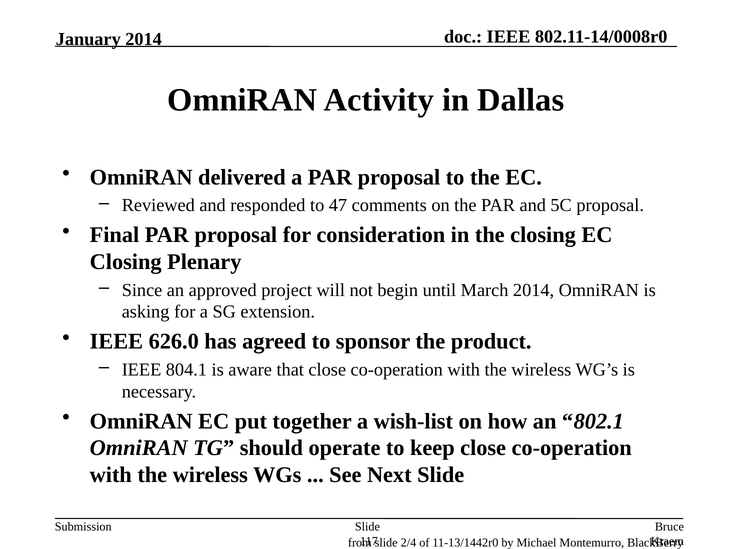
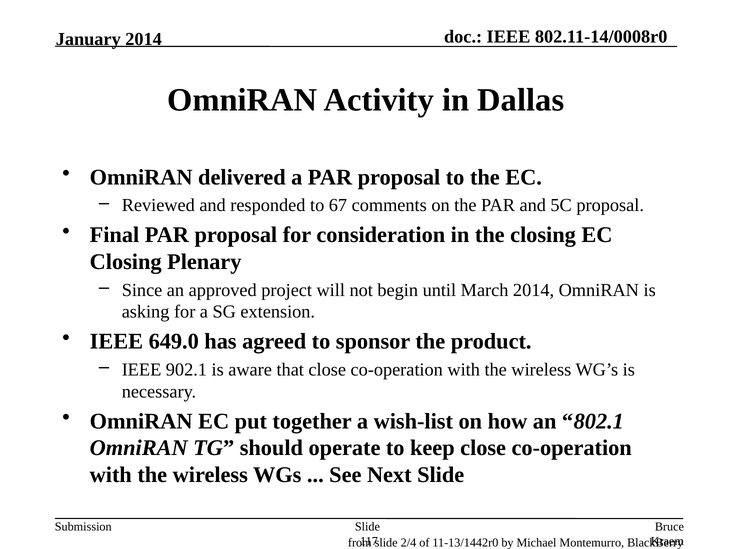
47: 47 -> 67 (338, 205)
626.0: 626.0 -> 649.0 (174, 342)
804.1: 804.1 -> 902.1 (186, 370)
